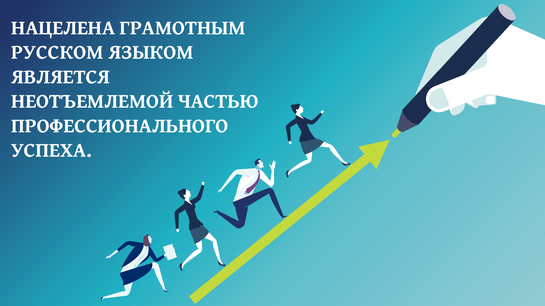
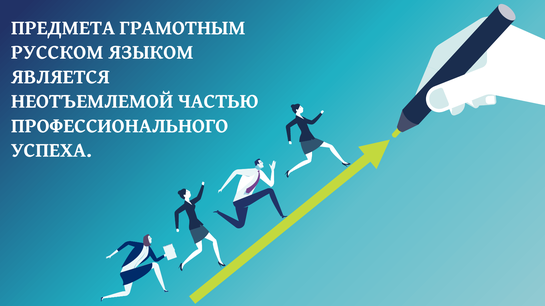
НАЦЕЛЕНА: НАЦЕЛЕНА -> ПРЕДМЕТА (63, 28)
